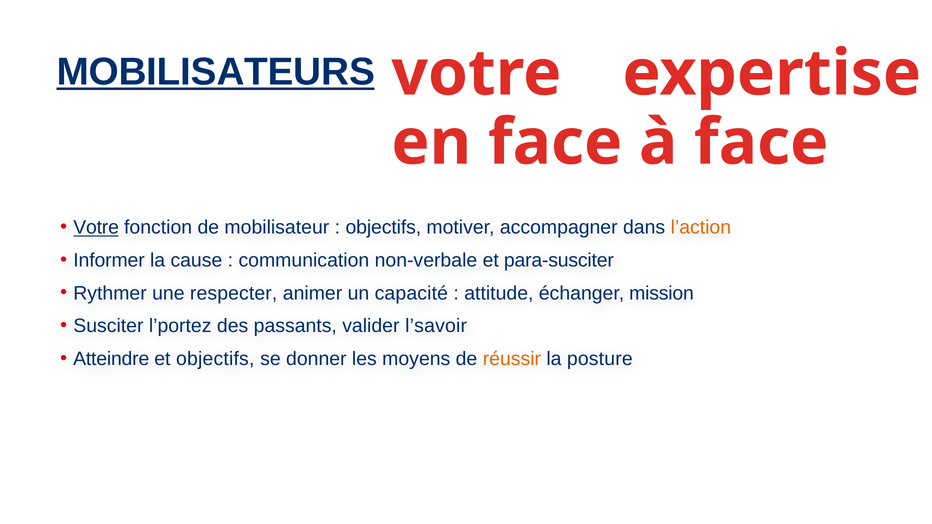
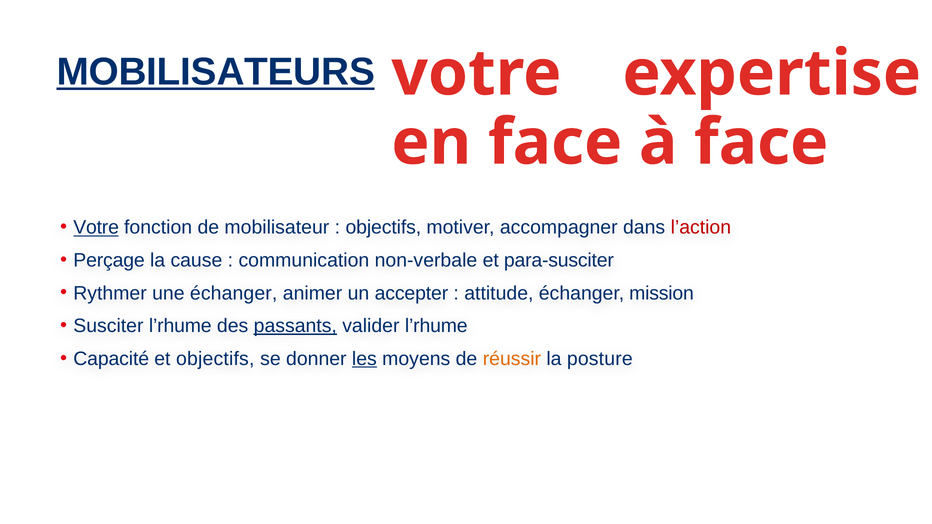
l’action colour: orange -> red (701, 228)
Informer: Informer -> Perçage (109, 260)
une respecter: respecter -> échanger (234, 293)
capacité: capacité -> accepter (411, 293)
Susciter l’portez: l’portez -> l’rhume (180, 326)
passants underline: none -> present (295, 326)
valider l’savoir: l’savoir -> l’rhume (436, 326)
Atteindre: Atteindre -> Capacité (111, 359)
les underline: none -> present (364, 359)
